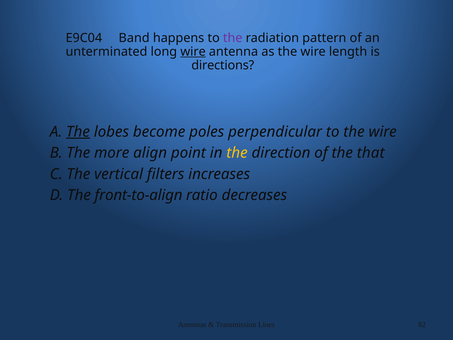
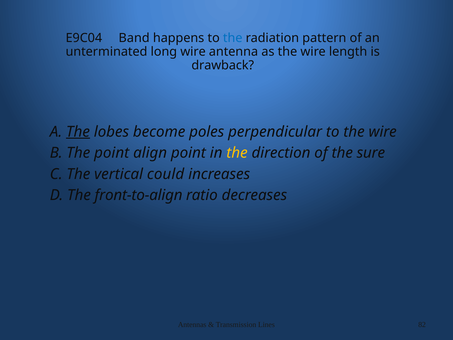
the colour: purple -> blue (233, 38)
wire underline: present -> none (193, 52)
directions: directions -> drawback (223, 65)
The more: more -> point (112, 153)
that: that -> sure (371, 153)
filters: filters -> could (166, 174)
